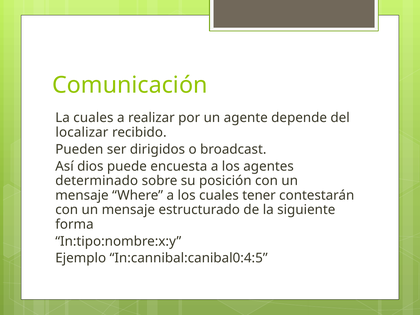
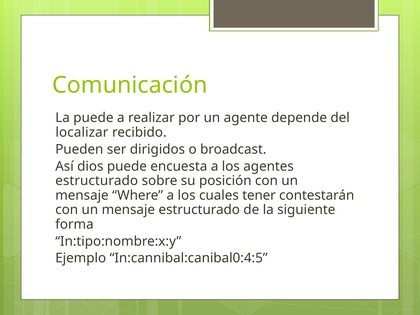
La cuales: cuales -> puede (93, 118)
determinado: determinado -> estructurado (97, 181)
